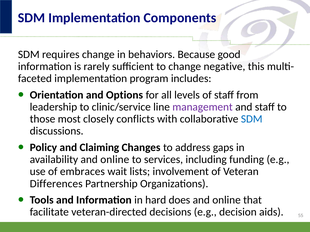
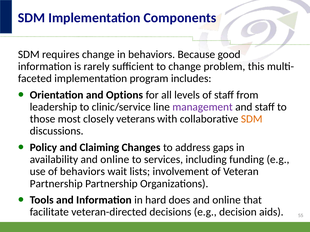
negative: negative -> problem (224, 67)
conflicts: conflicts -> veterans (136, 119)
SDM colour: blue -> orange (252, 119)
of embraces: embraces -> behaviors (82, 172)
Differences: Differences -> Partnership (56, 184)
